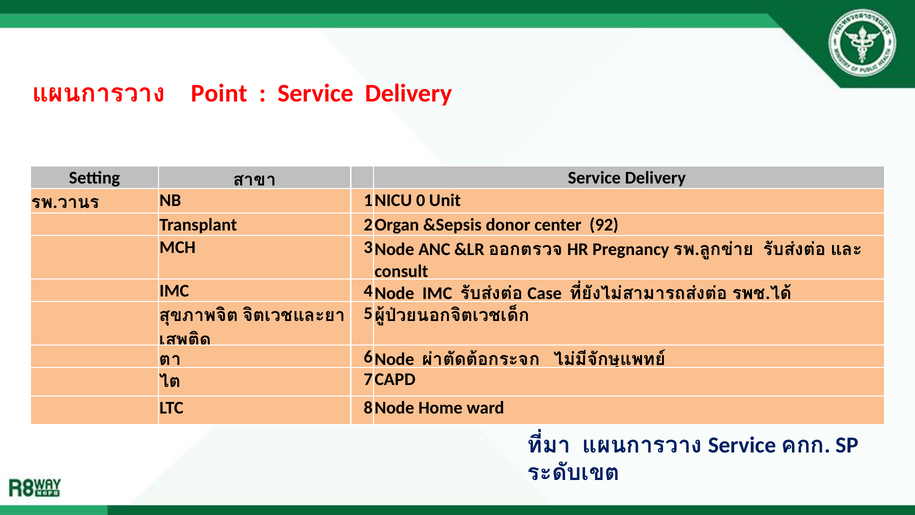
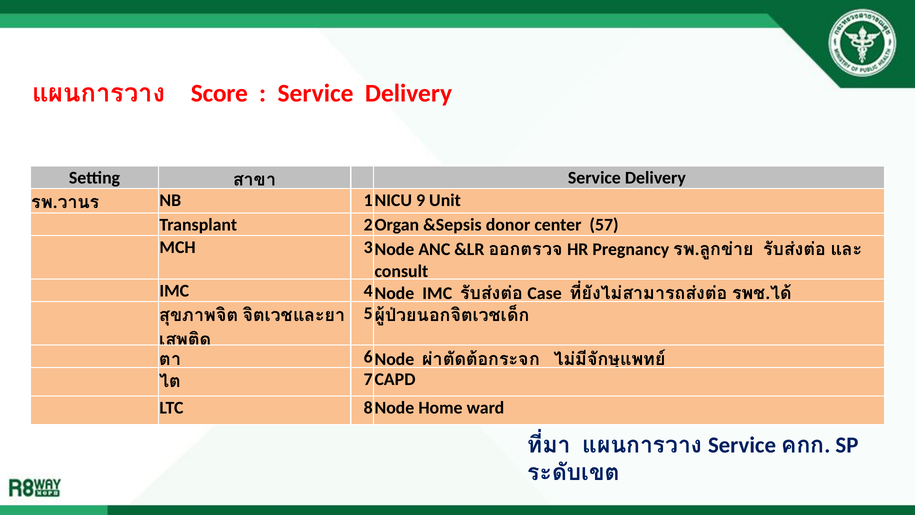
Point: Point -> Score (219, 93)
0: 0 -> 9 (421, 200)
92: 92 -> 57 (604, 225)
